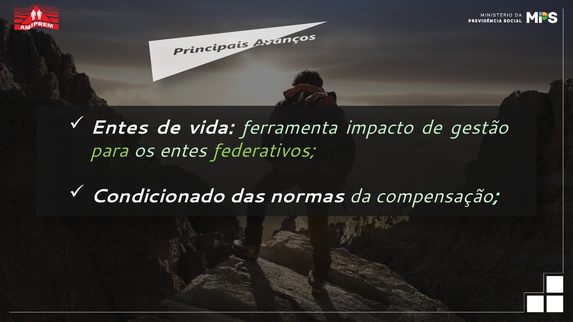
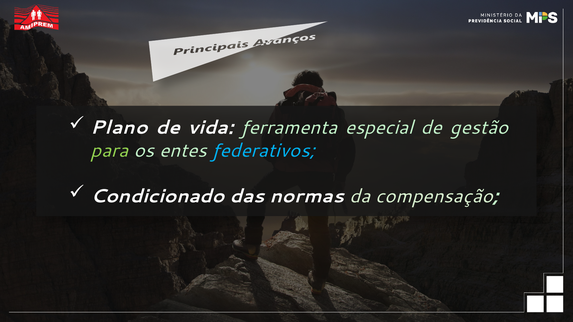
Entes: Entes -> Plano (119, 128)
impacto: impacto -> especial (379, 128)
federativos colour: light green -> light blue (264, 151)
